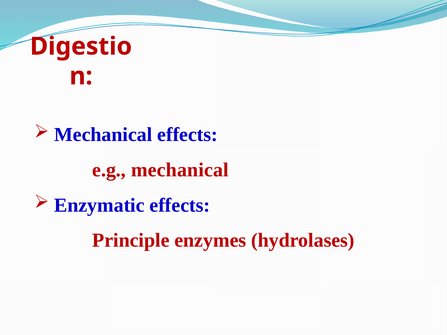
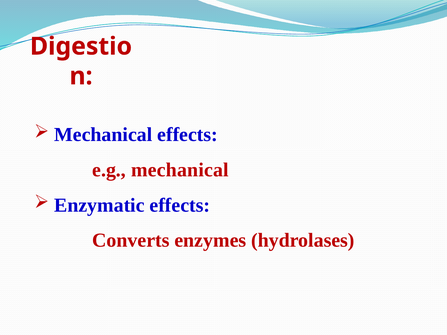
Principle: Principle -> Converts (131, 241)
